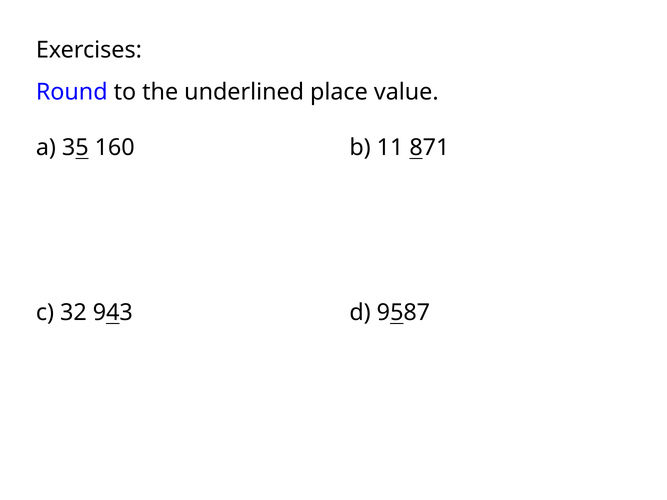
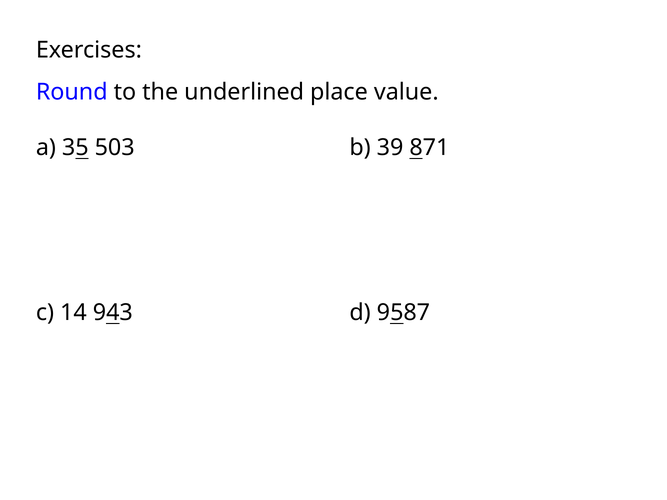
160: 160 -> 503 (115, 148)
11: 11 -> 39 (390, 148)
32: 32 -> 14 (73, 313)
